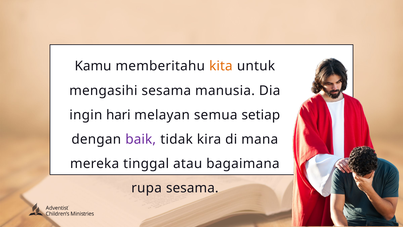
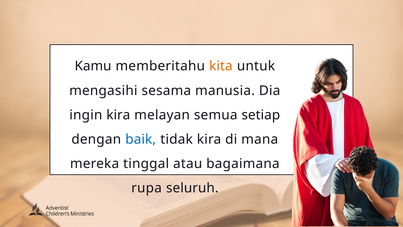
ingin hari: hari -> kira (118, 115)
baik colour: purple -> blue (141, 139)
rupa sesama: sesama -> seluruh (192, 188)
